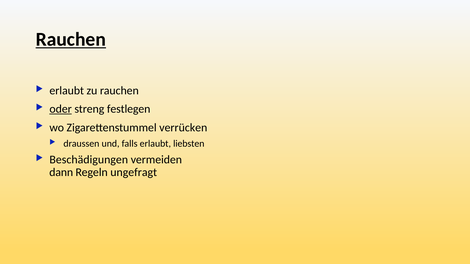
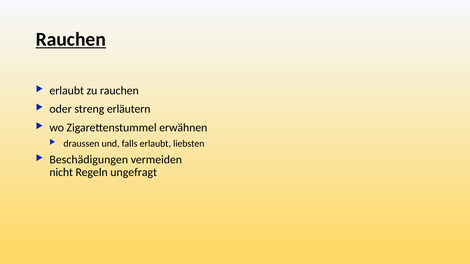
oder underline: present -> none (61, 109)
festlegen: festlegen -> erläutern (129, 109)
verrücken: verrücken -> erwähnen (183, 128)
dann: dann -> nicht (61, 173)
